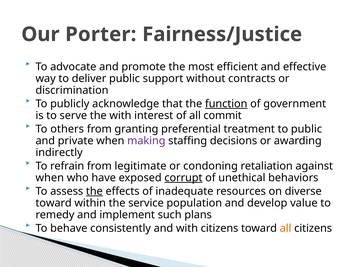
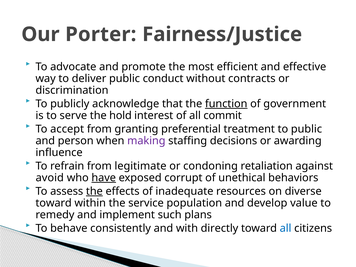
support: support -> conduct (163, 78)
the with: with -> hold (120, 115)
others: others -> accept (67, 129)
private: private -> person (76, 141)
indirectly: indirectly -> influence (59, 152)
when: when -> avoid (50, 178)
have underline: none -> present (104, 178)
corrupt underline: present -> none (183, 178)
with citizens: citizens -> directly (220, 228)
all colour: orange -> blue (286, 228)
